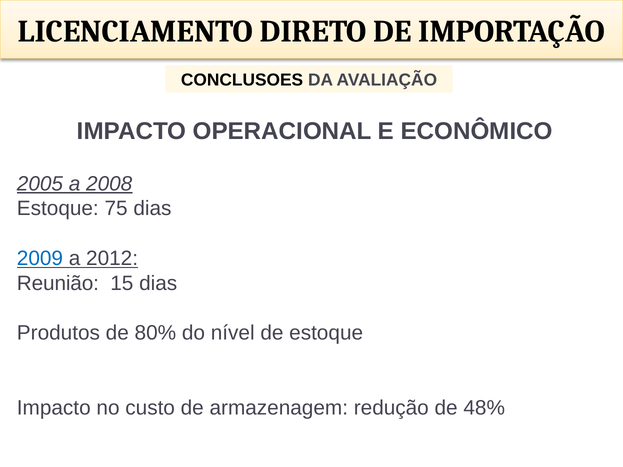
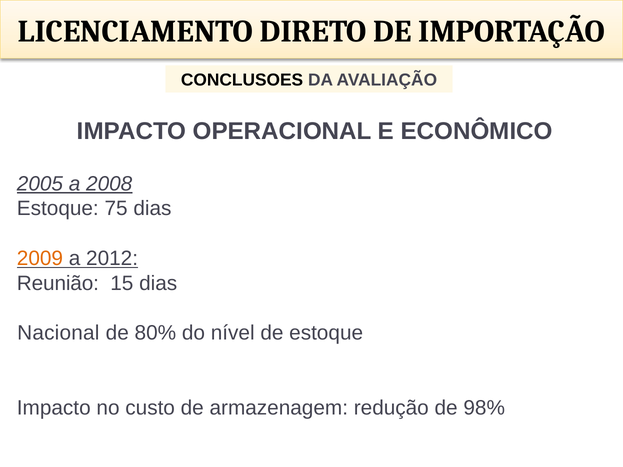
2009 colour: blue -> orange (40, 259)
Produtos: Produtos -> Nacional (58, 333)
48%: 48% -> 98% (484, 408)
